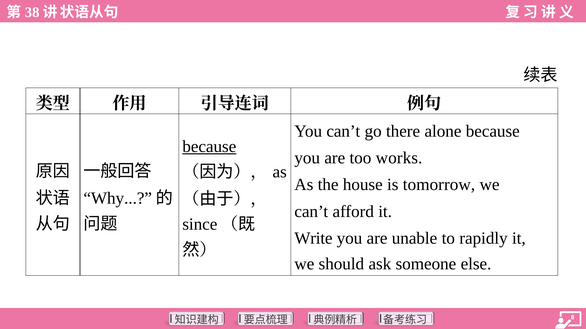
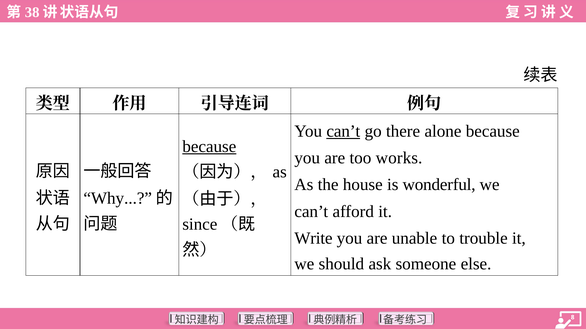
can’t underline: none -> present (343, 131)
tomorrow: tomorrow -> wonderful (439, 185)
rapidly: rapidly -> trouble (484, 239)
